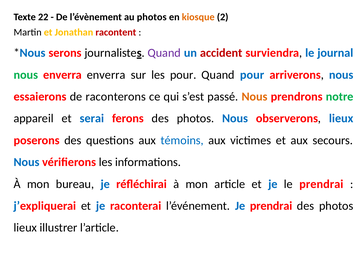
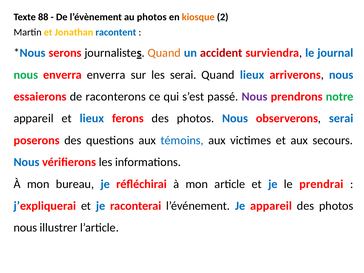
22: 22 -> 88 (43, 17)
racontent colour: red -> blue (116, 32)
Quand colour: purple -> orange (164, 53)
les pour: pour -> serai (183, 75)
Quand pour: pour -> lieux (252, 75)
Nous colour: orange -> purple (254, 97)
et serai: serai -> lieux (92, 118)
observerons lieux: lieux -> serai (341, 118)
Je prendrai: prendrai -> appareil (271, 206)
lieux: lieux -> nous (25, 228)
